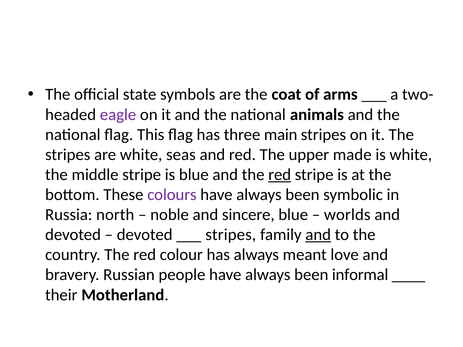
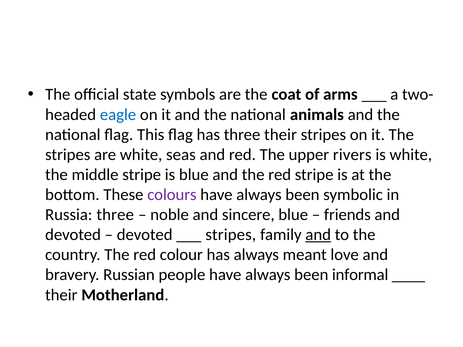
eagle colour: purple -> blue (118, 115)
three main: main -> their (281, 135)
made: made -> rivers (352, 155)
red underline: present -> none (280, 175)
Russia north: north -> three (115, 215)
worlds: worlds -> friends (347, 215)
